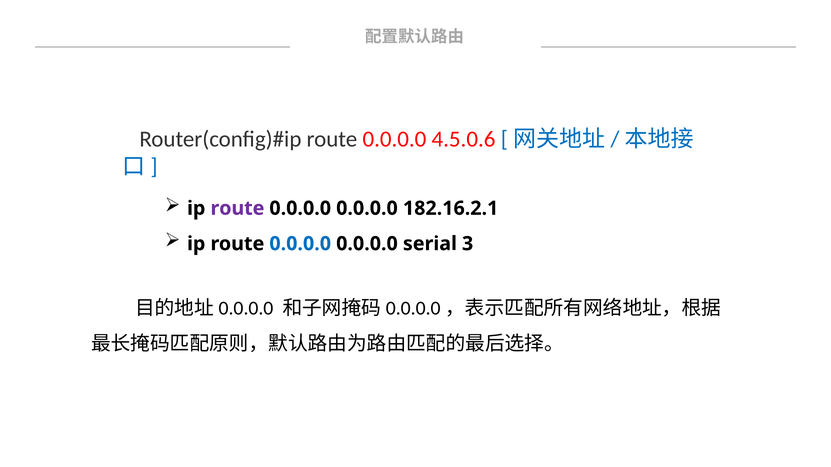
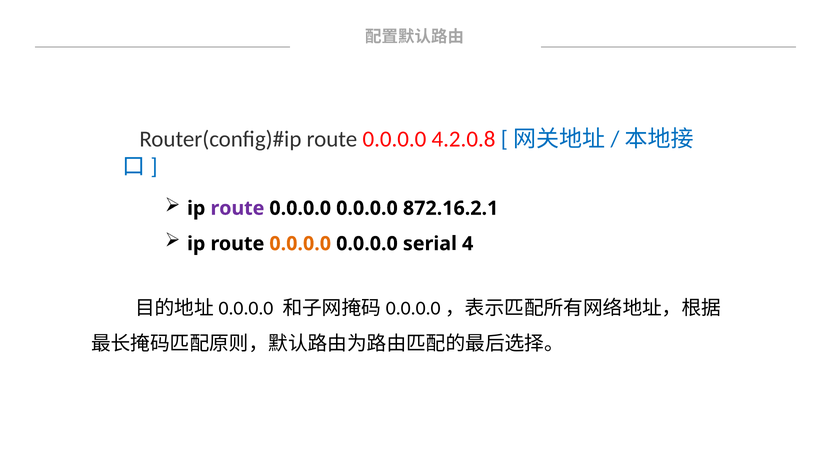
4.5.0.6: 4.5.0.6 -> 4.2.0.8 (463, 139)
182.16.2.1: 182.16.2.1 -> 872.16.2.1 (451, 208)
0.0.0.0 colour: blue -> orange (300, 244)
3: 3 -> 4 (468, 244)
